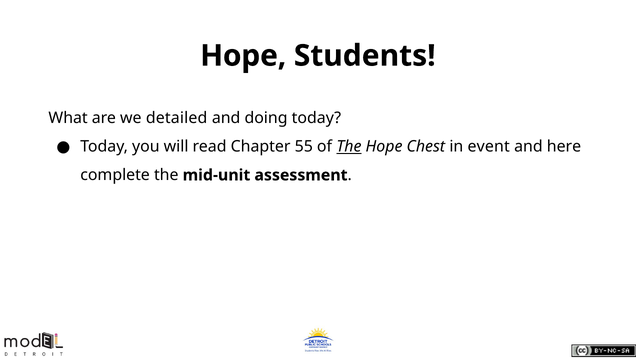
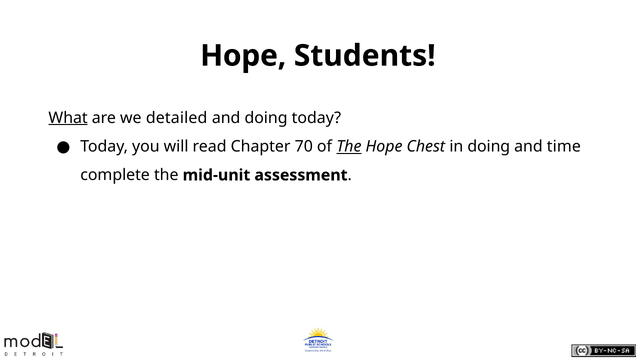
What underline: none -> present (68, 118)
55: 55 -> 70 (304, 146)
in event: event -> doing (489, 146)
here: here -> time (564, 146)
